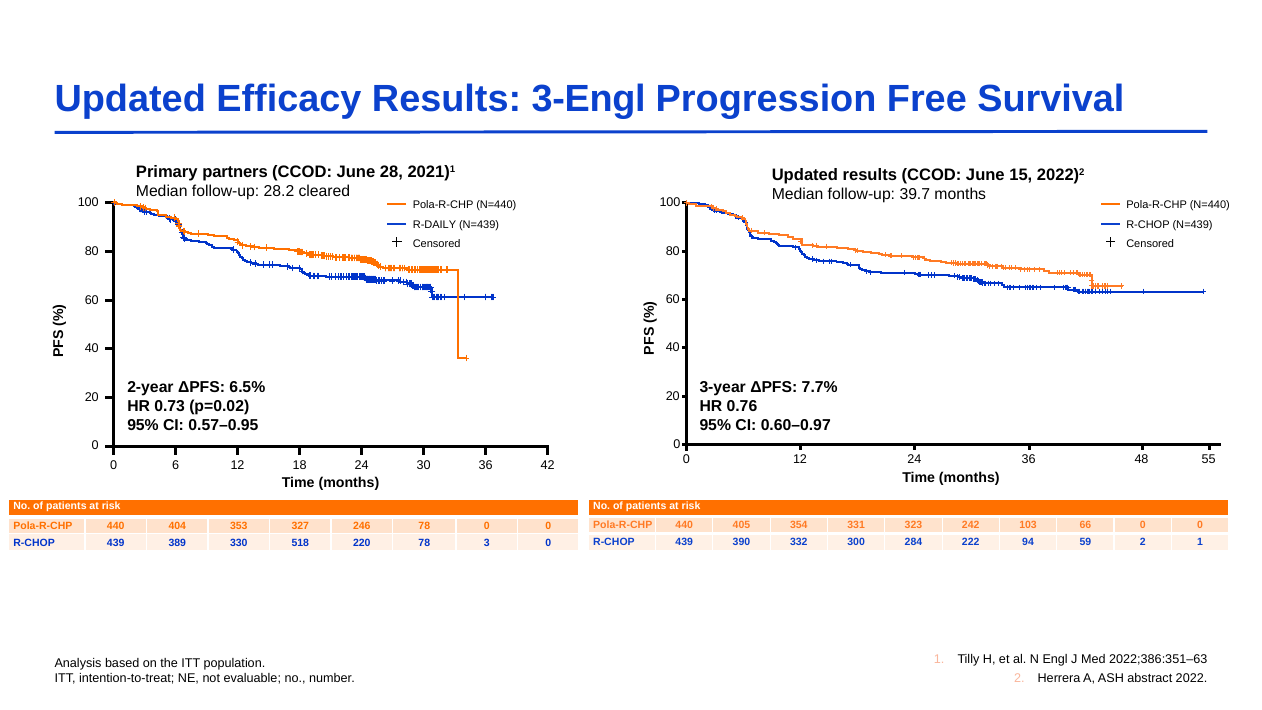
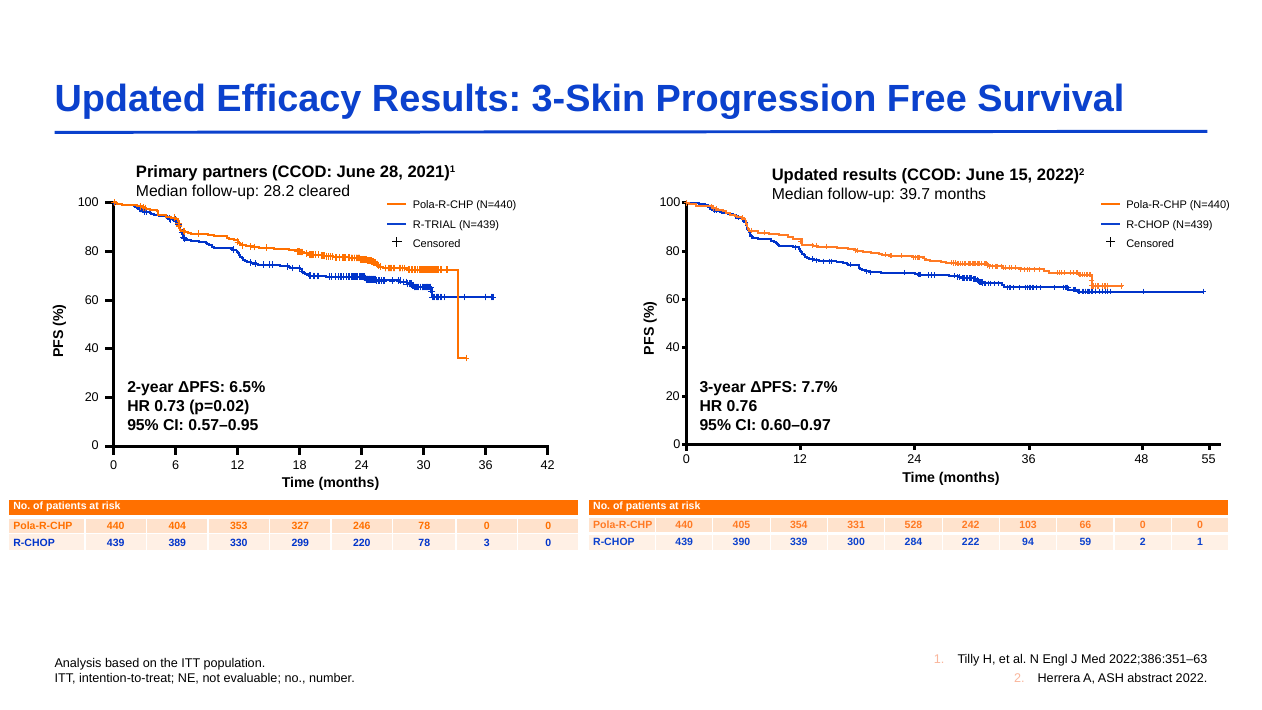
3-Engl: 3-Engl -> 3-Skin (588, 99)
R-DAILY: R-DAILY -> R-TRIAL (434, 225)
323: 323 -> 528 (913, 525)
332: 332 -> 339 (799, 542)
518: 518 -> 299 (300, 542)
